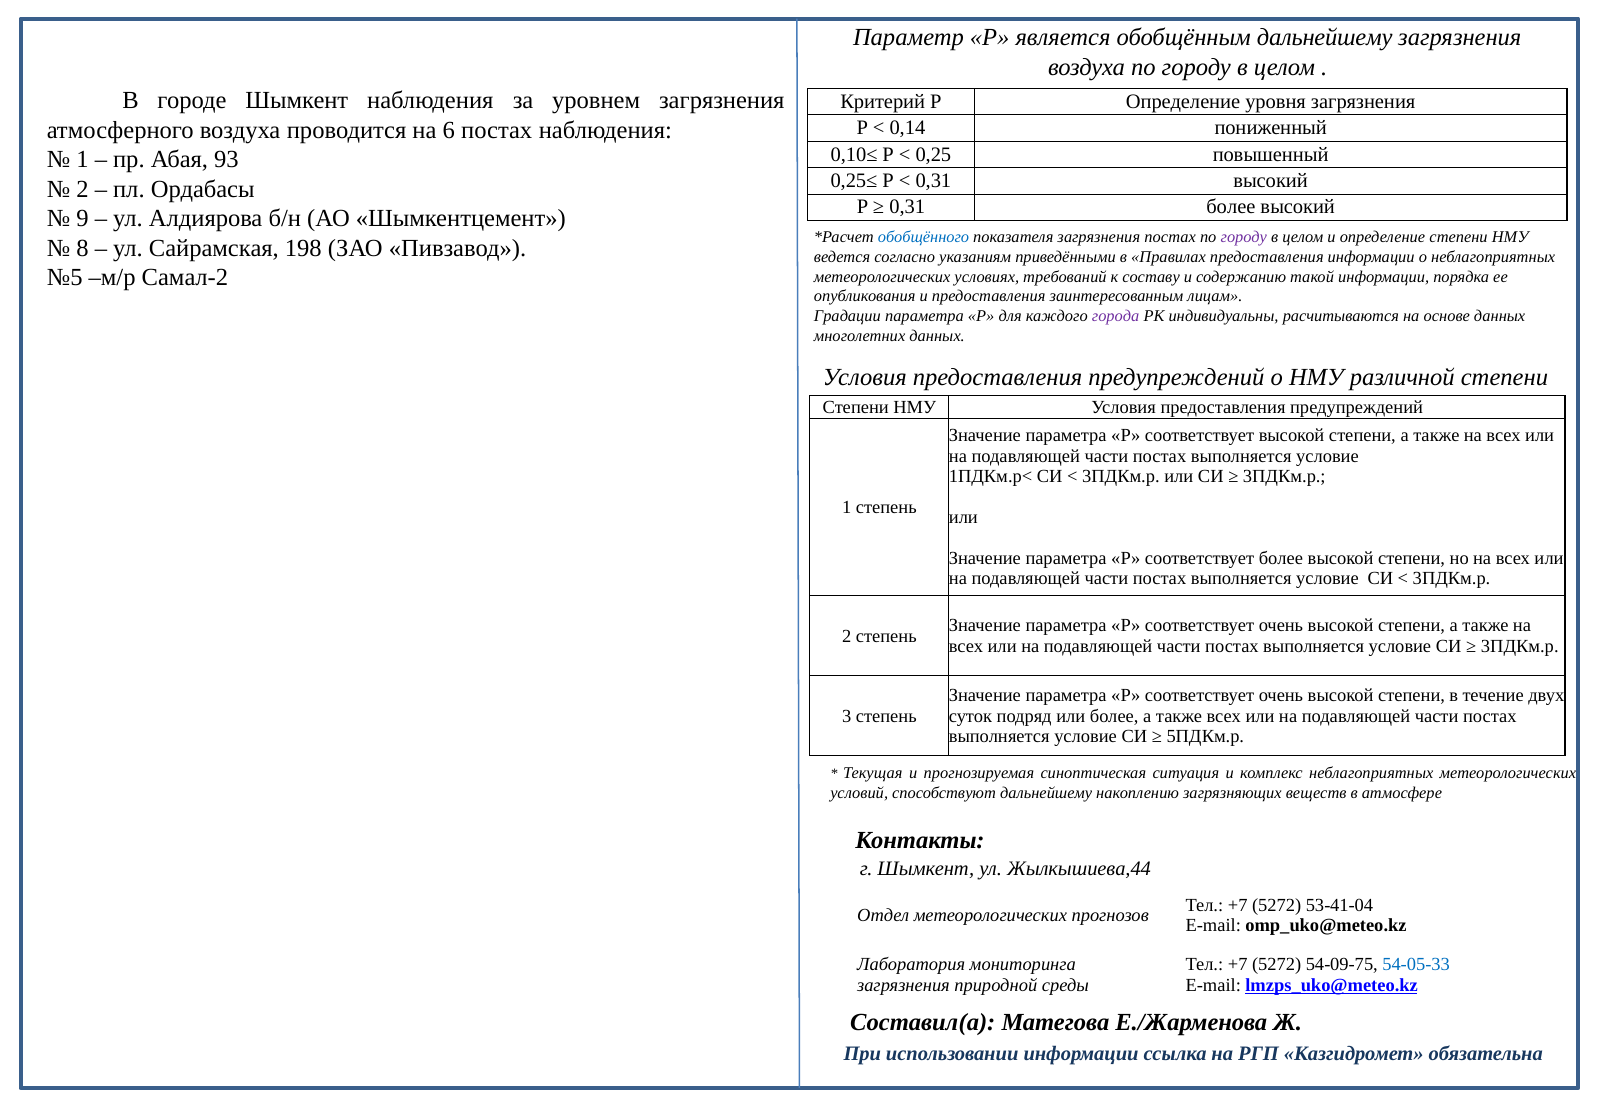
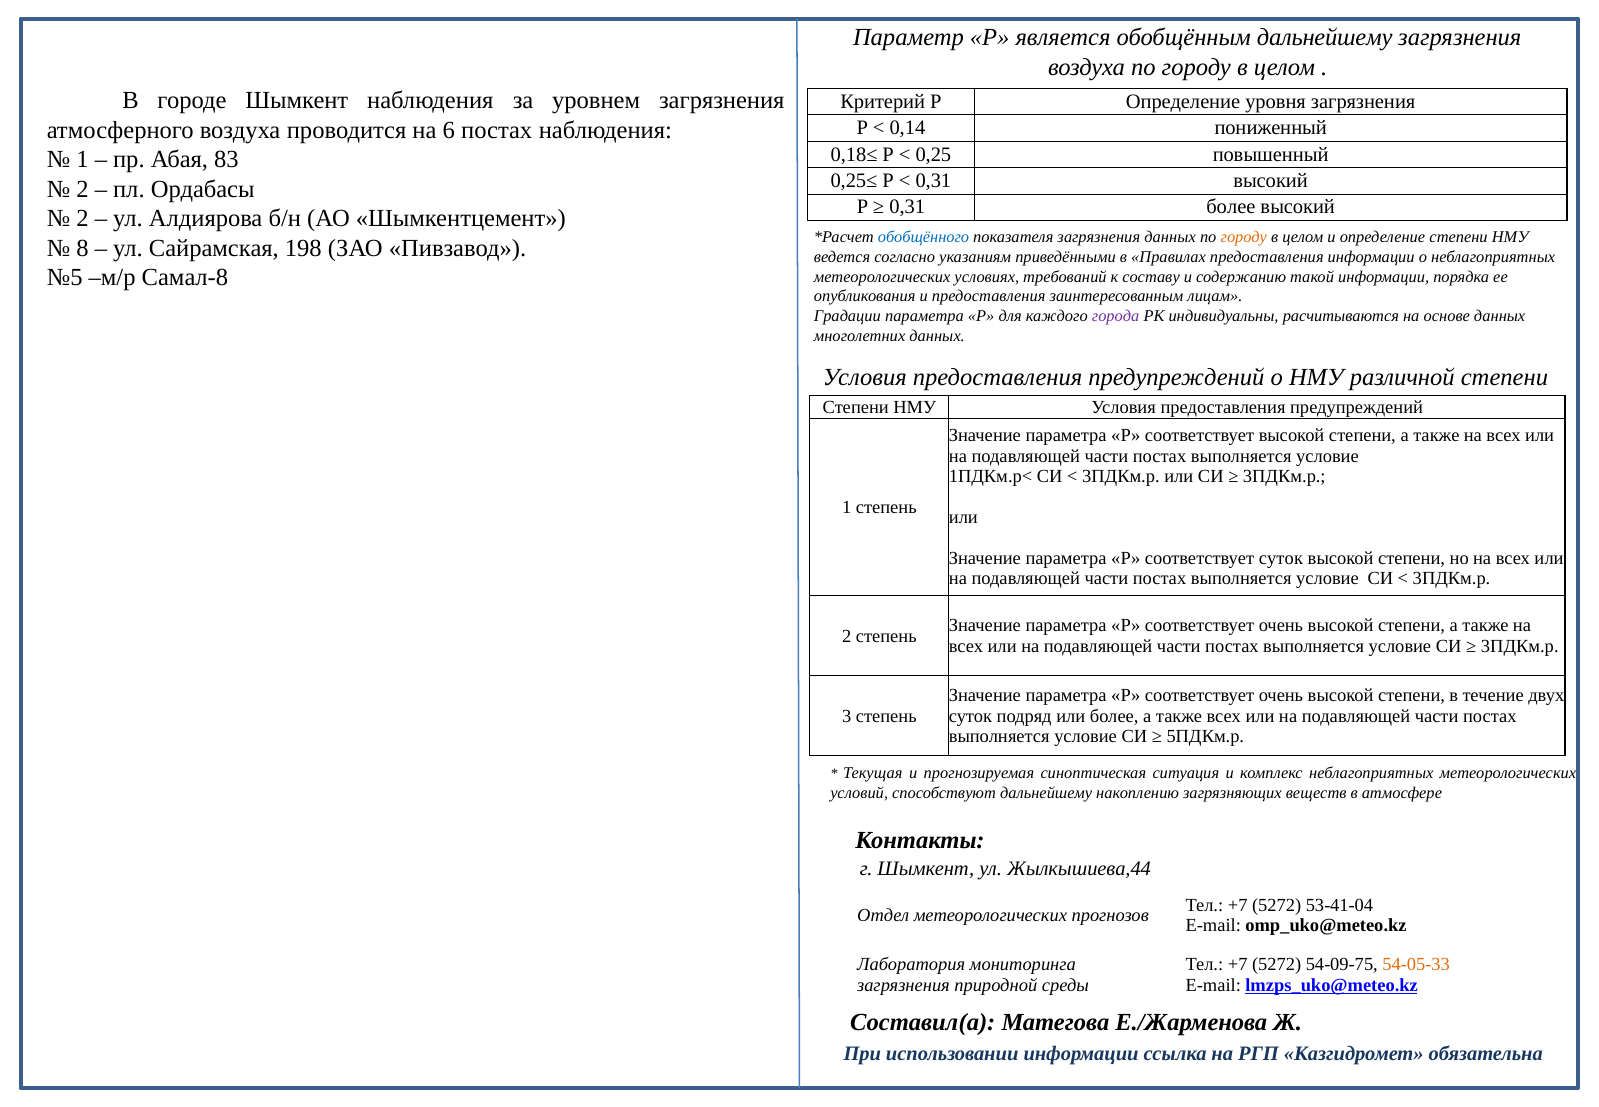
0,10≤: 0,10≤ -> 0,18≤ (854, 154)
93: 93 -> 83 (226, 160)
9: 9 -> 2 (83, 219)
загрязнения постах: постах -> данных (1170, 237)
городу colour: purple -> orange (1244, 237)
Самал-2: Самал-2 -> Самал-8 (185, 278)
соответствует более: более -> суток (1281, 558)
54-05-33 colour: blue -> orange (1416, 965)
